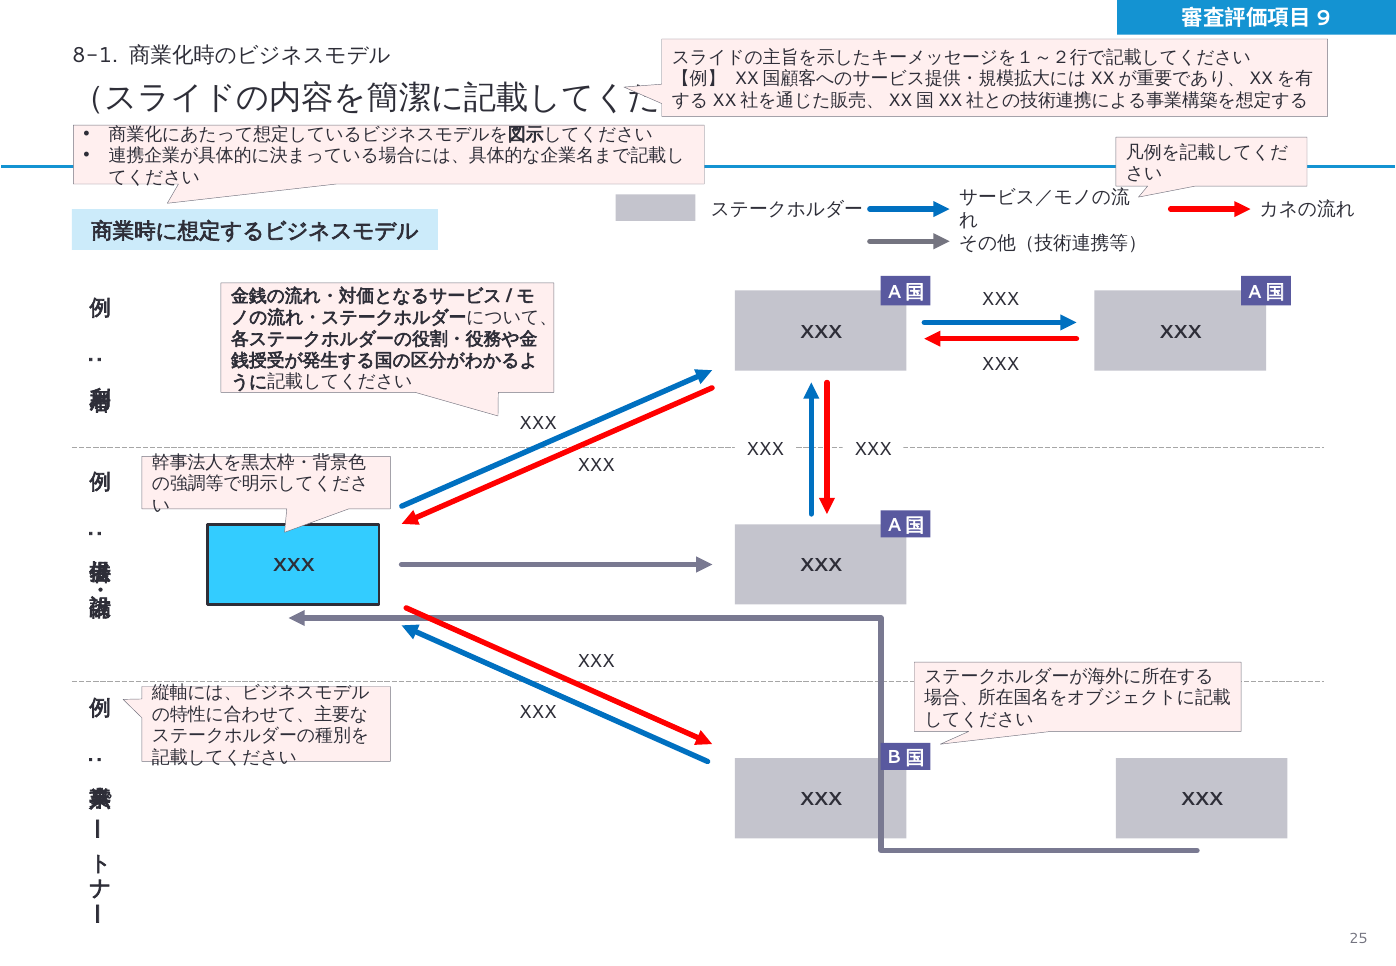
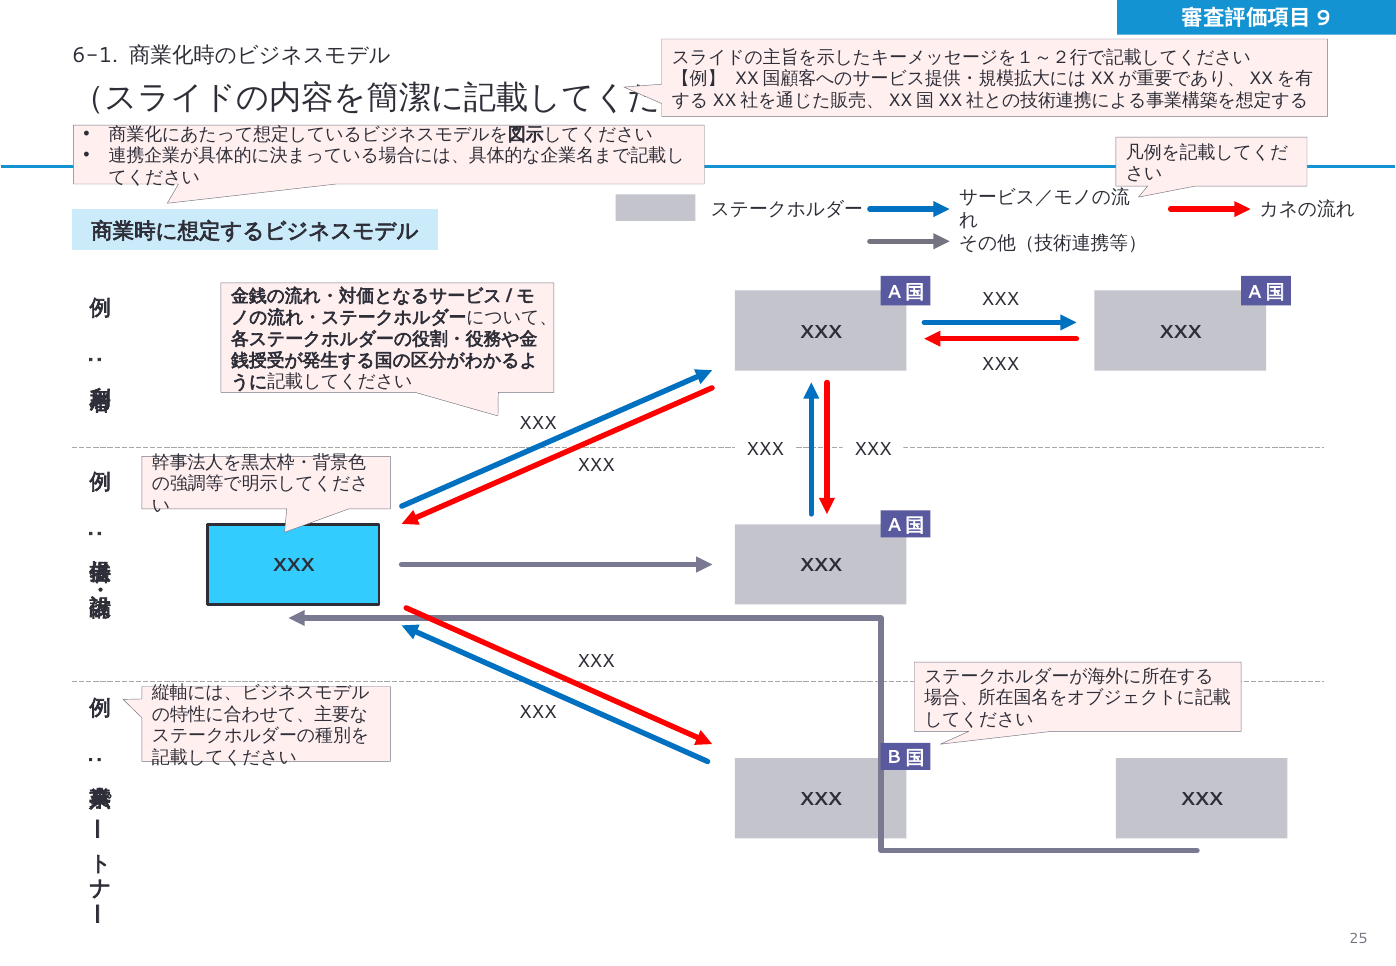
8-1: 8-1 -> 6-1 (95, 55)
